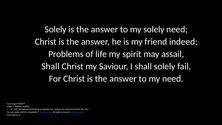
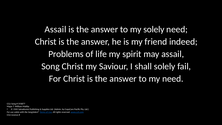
Solely: Solely -> Assail (55, 29)
Shall: Shall -> Song (51, 66)
